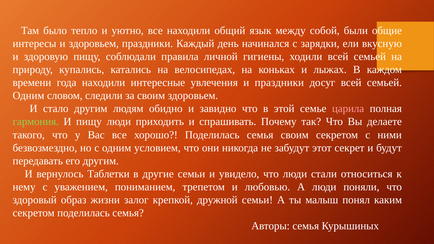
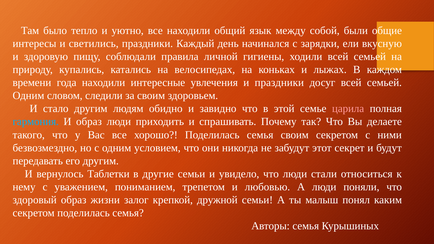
и здоровьем: здоровьем -> светились (94, 44)
гармония colour: light green -> light blue (36, 122)
И пищу: пищу -> образ (89, 122)
